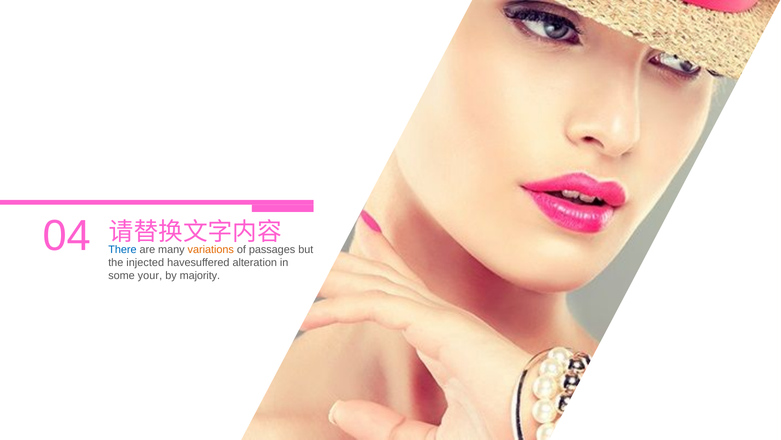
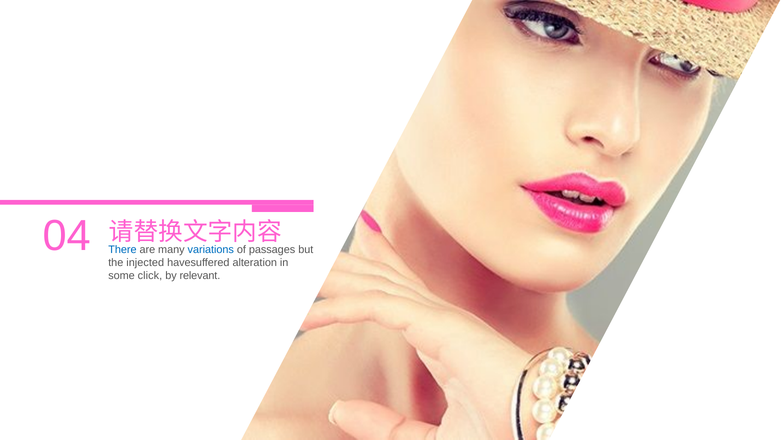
variations colour: orange -> blue (211, 249)
your: your -> click (150, 275)
majority: majority -> relevant (200, 275)
